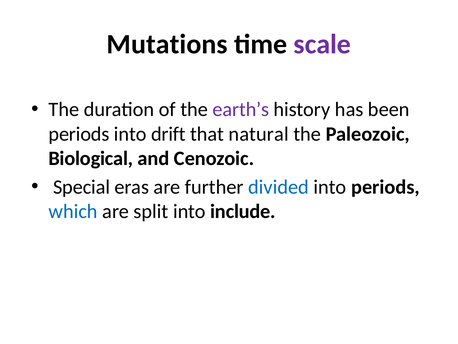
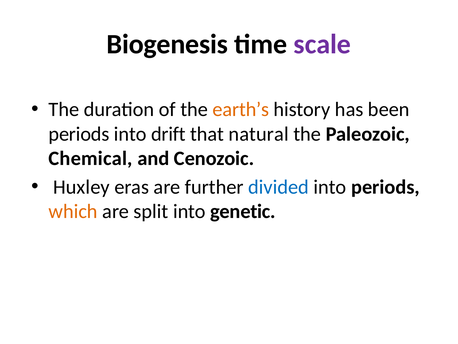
Mutations: Mutations -> Biogenesis (167, 44)
earth’s colour: purple -> orange (241, 109)
Biological: Biological -> Chemical (91, 158)
Special: Special -> Huxley (81, 187)
which colour: blue -> orange (73, 211)
include: include -> genetic (243, 211)
